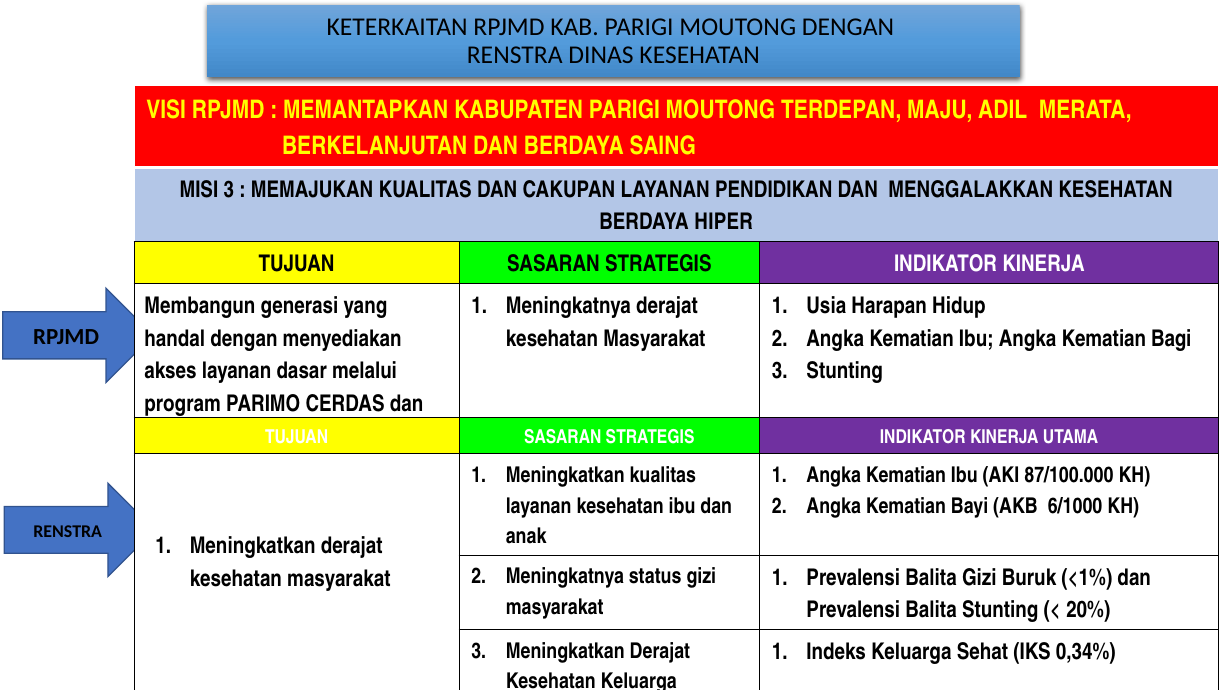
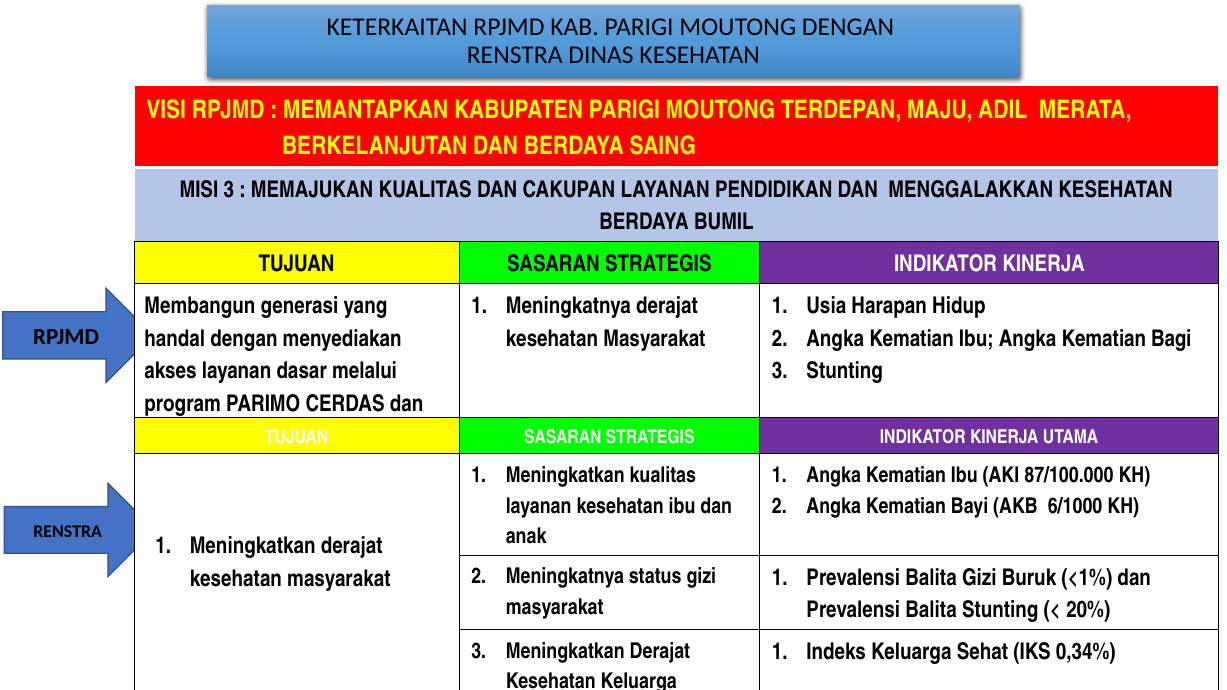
HIPER: HIPER -> BUMIL (724, 222)
